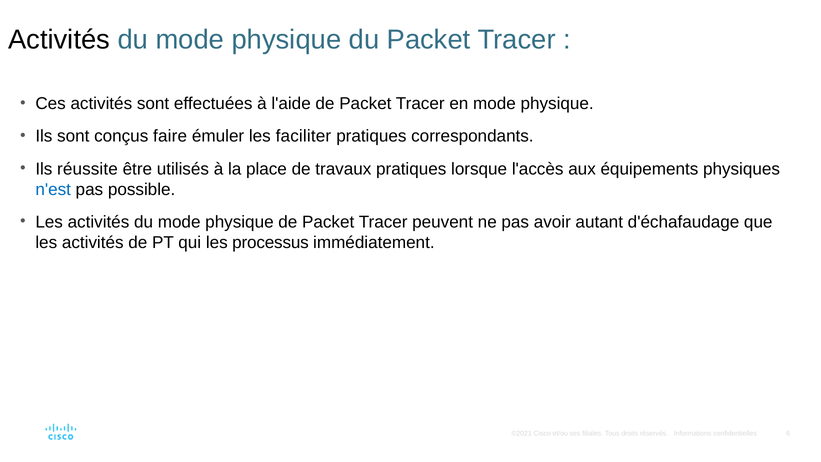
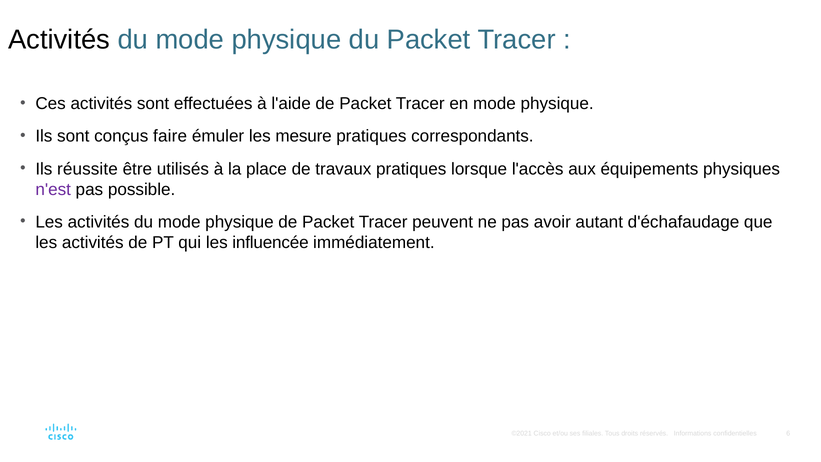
faciliter: faciliter -> mesure (304, 136)
n'est colour: blue -> purple (53, 189)
processus: processus -> influencée (270, 242)
